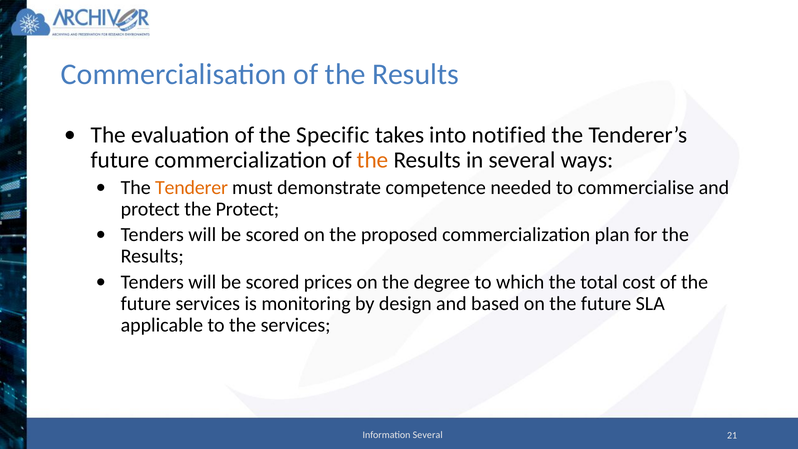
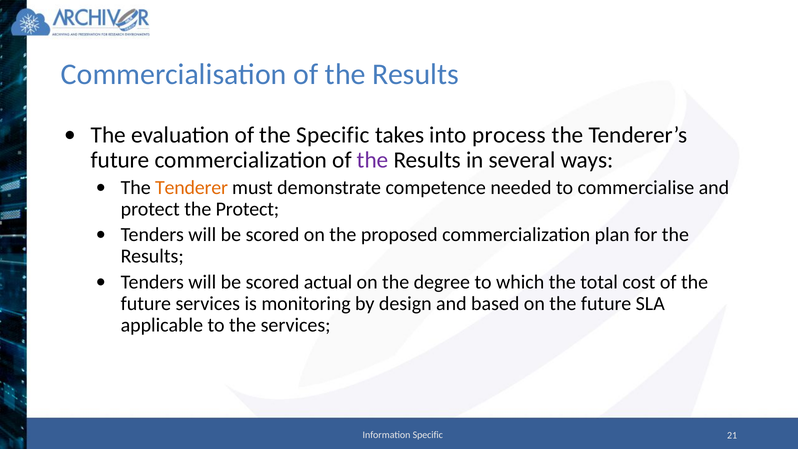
notified: notified -> process (509, 135)
the colour: orange -> purple (373, 160)
prices: prices -> actual (328, 282)
Information Several: Several -> Specific (428, 435)
